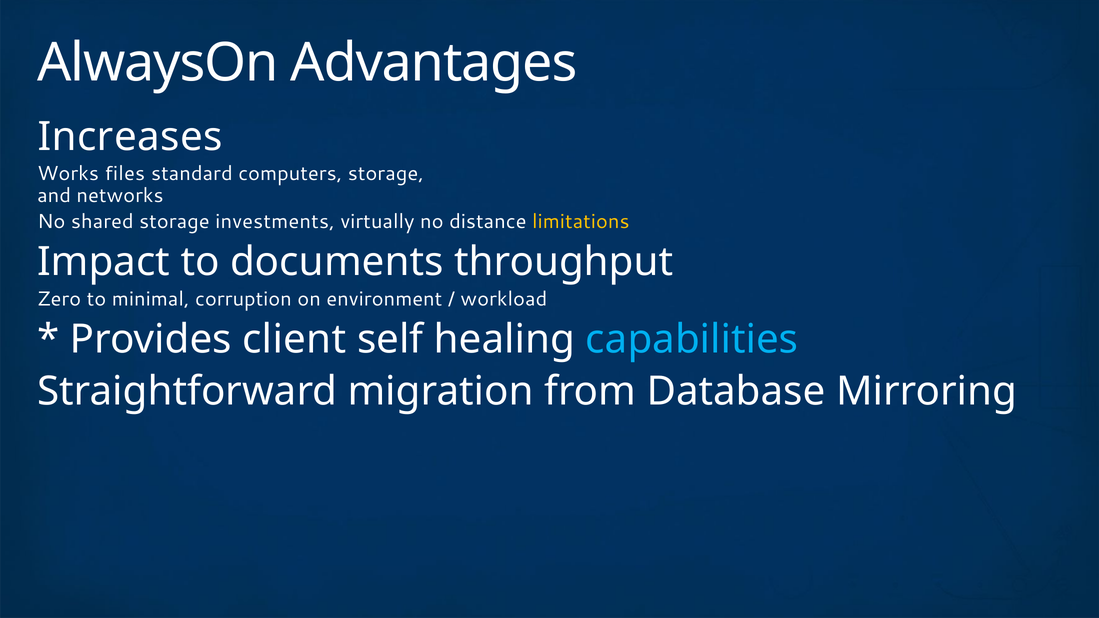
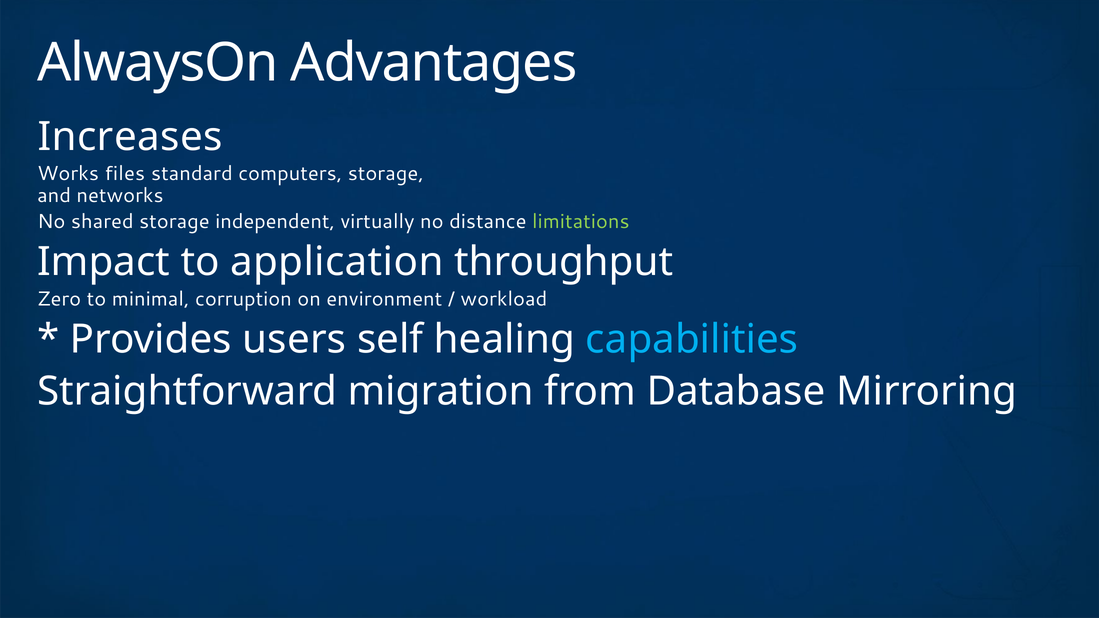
investments: investments -> independent (275, 221)
limitations colour: yellow -> light green (581, 221)
documents: documents -> application (337, 262)
client: client -> users (294, 340)
